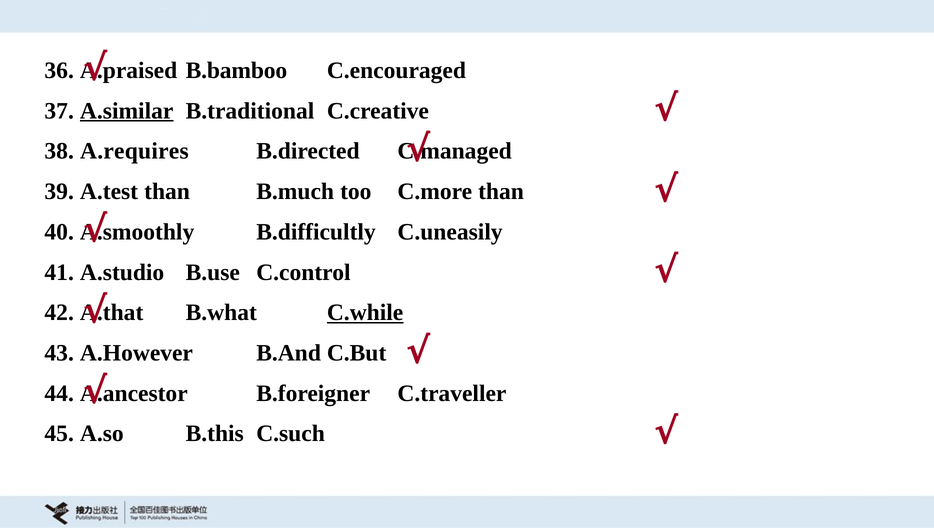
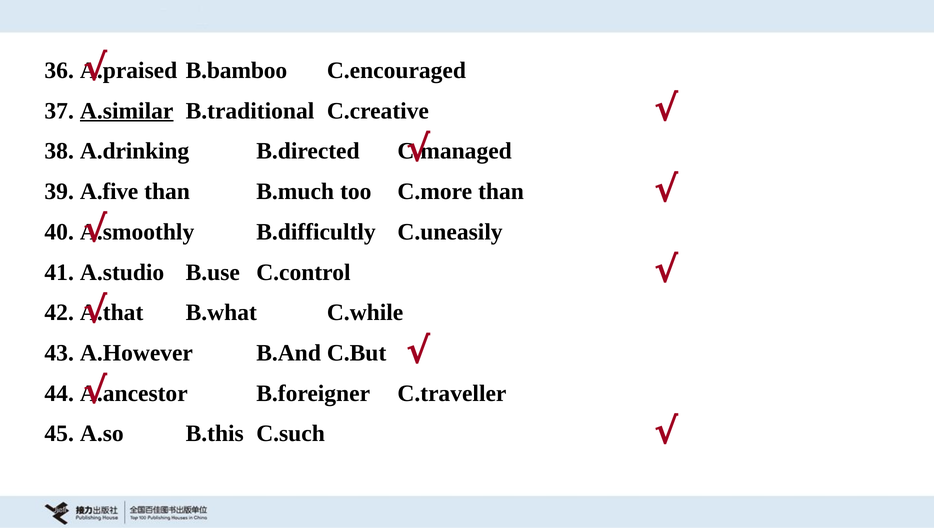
A.requires: A.requires -> A.drinking (135, 151)
A.test: A.test -> A.five (109, 192)
C.while underline: present -> none (365, 313)
